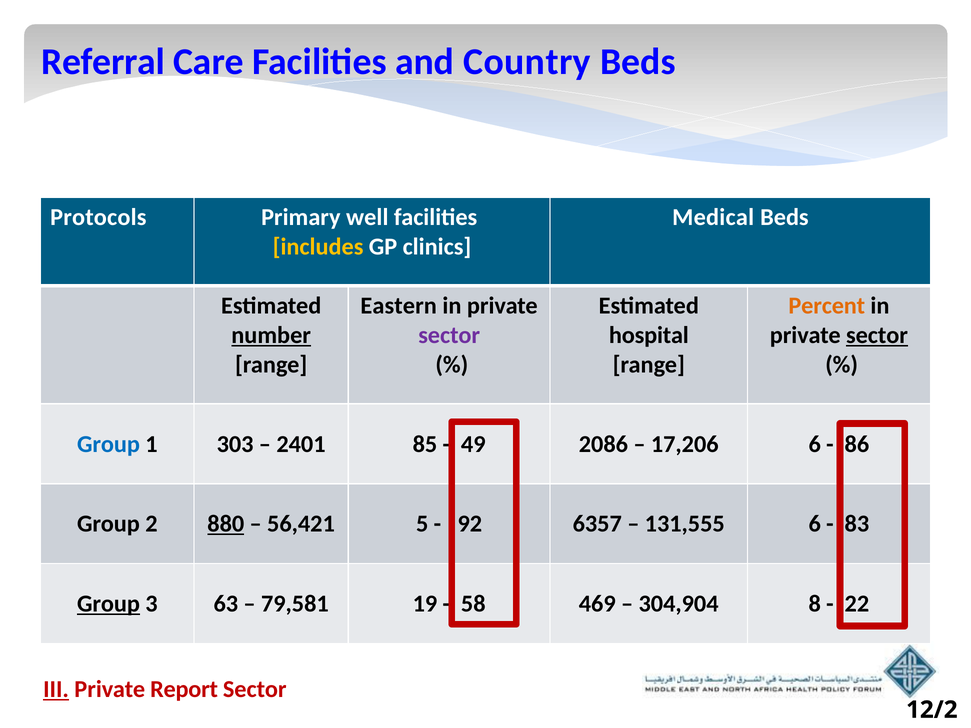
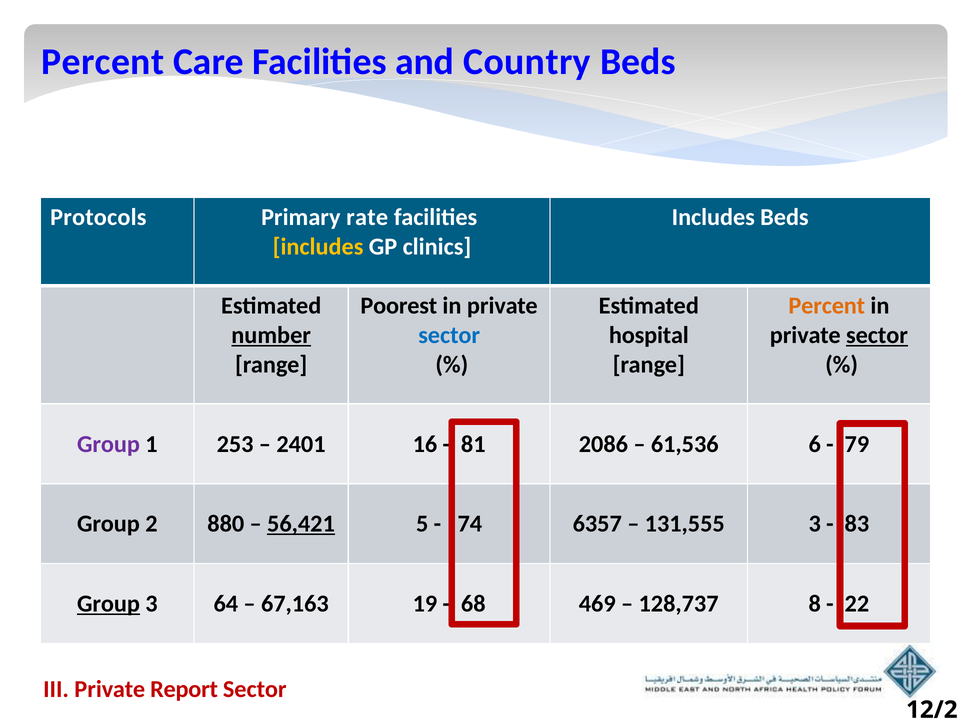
Referral: Referral -> Percent (103, 62)
well: well -> rate (367, 217)
Medical: Medical -> Includes (713, 217)
Eastern: Eastern -> Poorest (399, 306)
sector colour: purple -> blue (449, 335)
Group colour: blue -> purple (108, 444)
303: 303 -> 253 (235, 444)
85: 85 -> 16 (425, 444)
49: 49 -> 81 (473, 444)
17,206: 17,206 -> 61,536 (685, 444)
86: 86 -> 79 (857, 444)
880 underline: present -> none (226, 524)
56,421 underline: none -> present (301, 524)
92: 92 -> 74 (470, 524)
131,555 6: 6 -> 3 (815, 524)
63: 63 -> 64 (226, 604)
79,581: 79,581 -> 67,163 (295, 604)
58: 58 -> 68 (473, 604)
304,904: 304,904 -> 128,737 (679, 604)
III underline: present -> none (56, 690)
